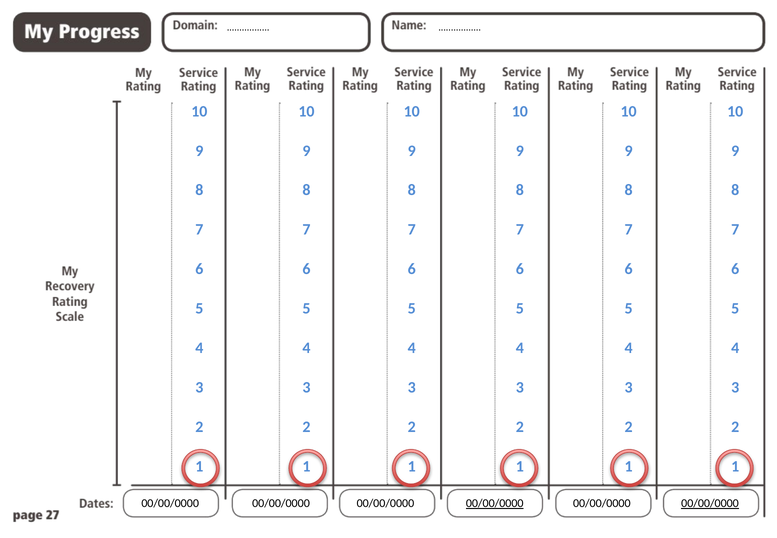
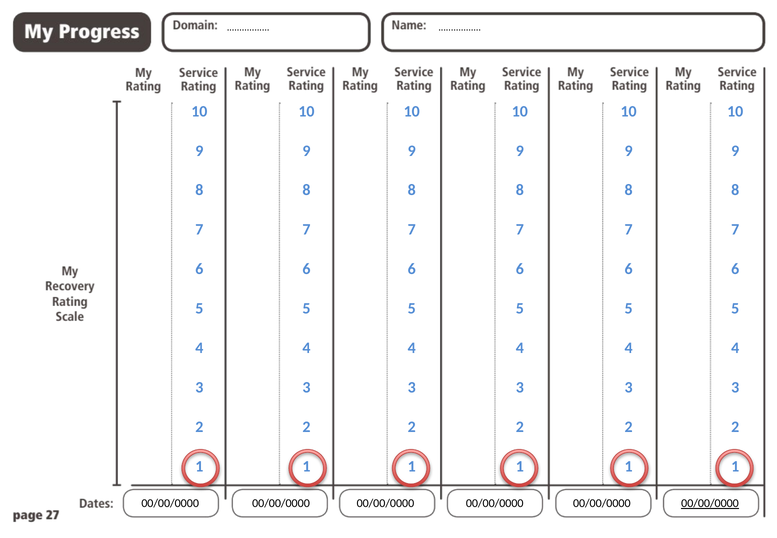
00/00/0000 underline: present -> none (495, 503)
